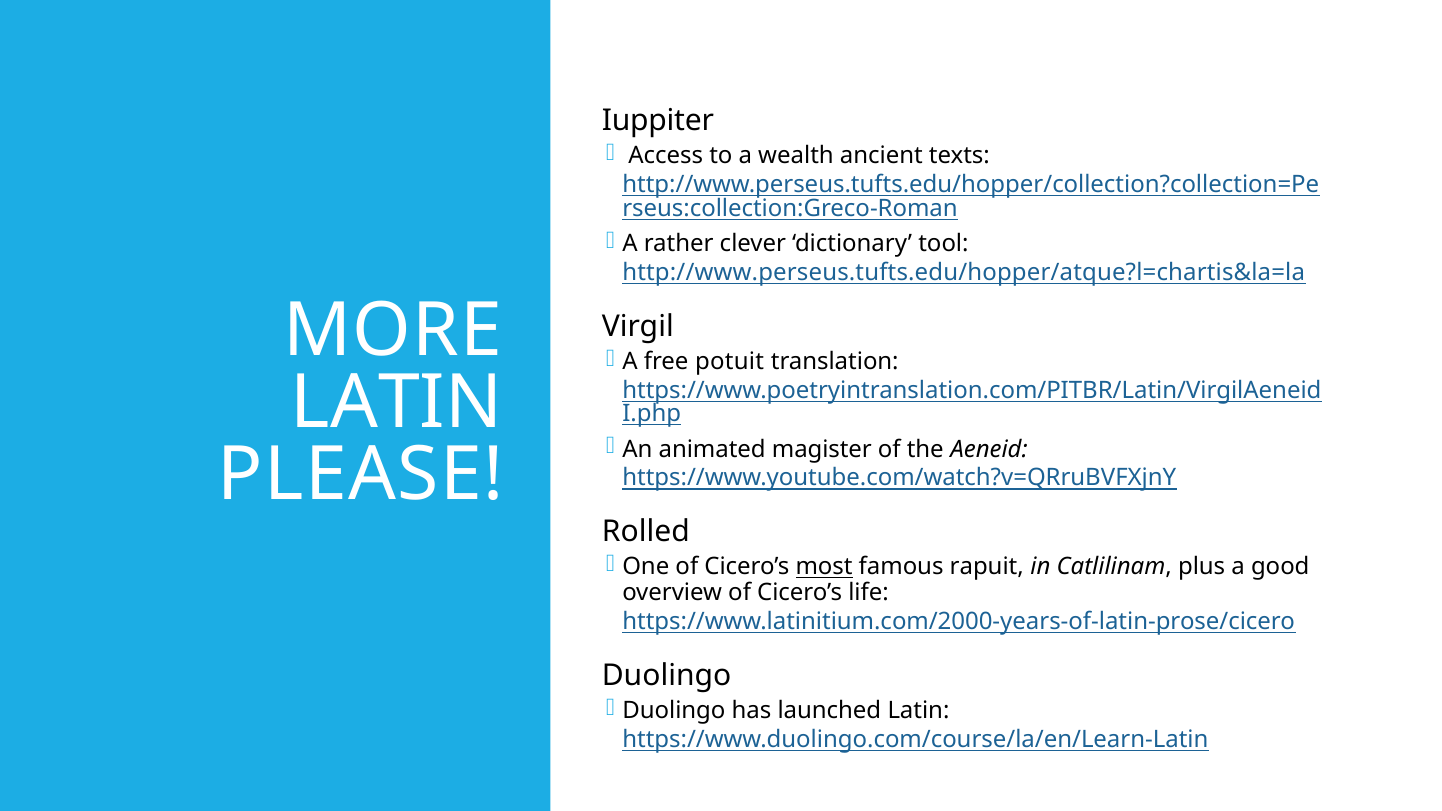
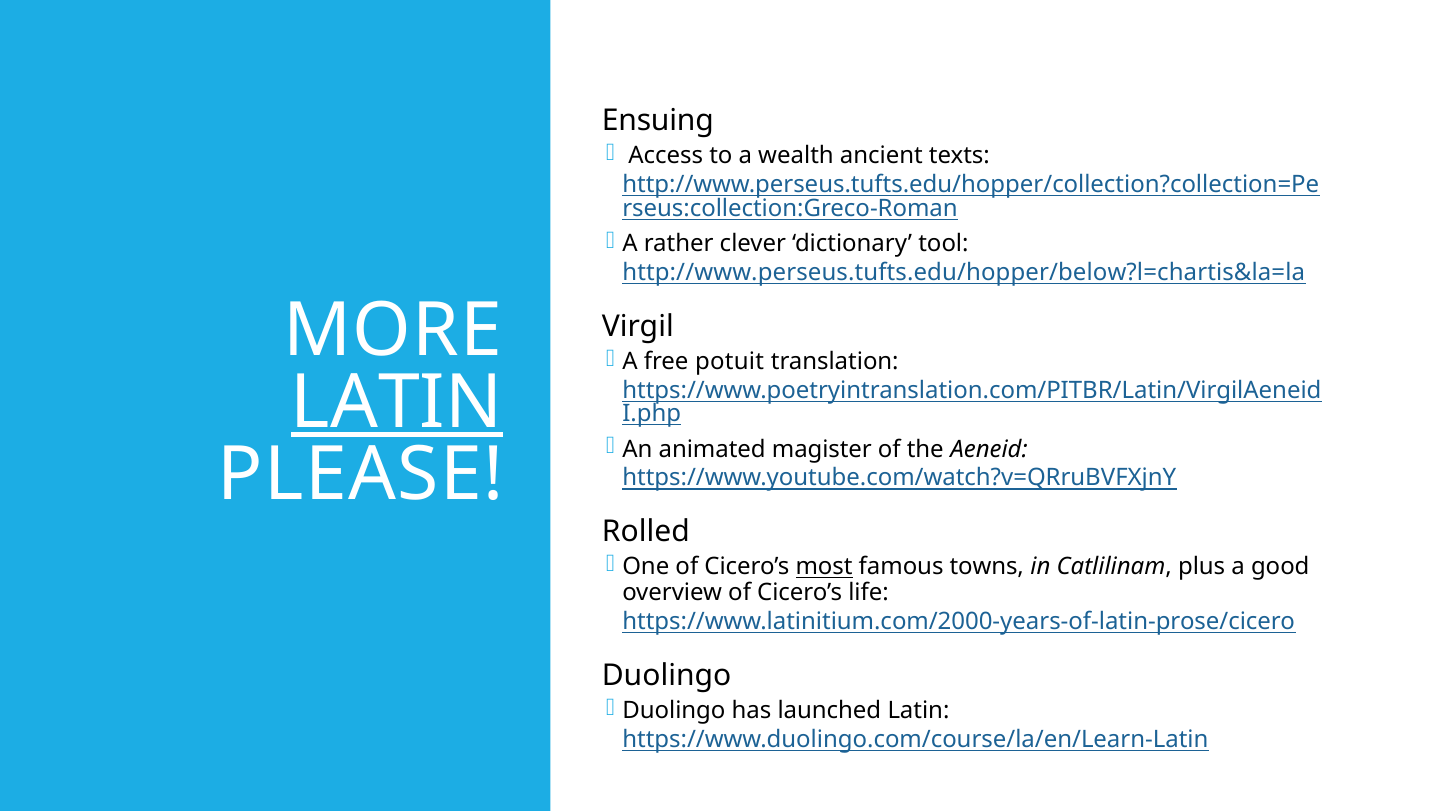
Iuppiter: Iuppiter -> Ensuing (658, 121)
http://www.perseus.tufts.edu/hopper/atque?l=chartis&la=la: http://www.perseus.tufts.edu/hopper/atque?l=chartis&la=la -> http://www.perseus.tufts.edu/hopper/below?l=chartis&la=la (964, 272)
LATIN underline: none -> present (397, 402)
rapuit: rapuit -> towns (987, 567)
